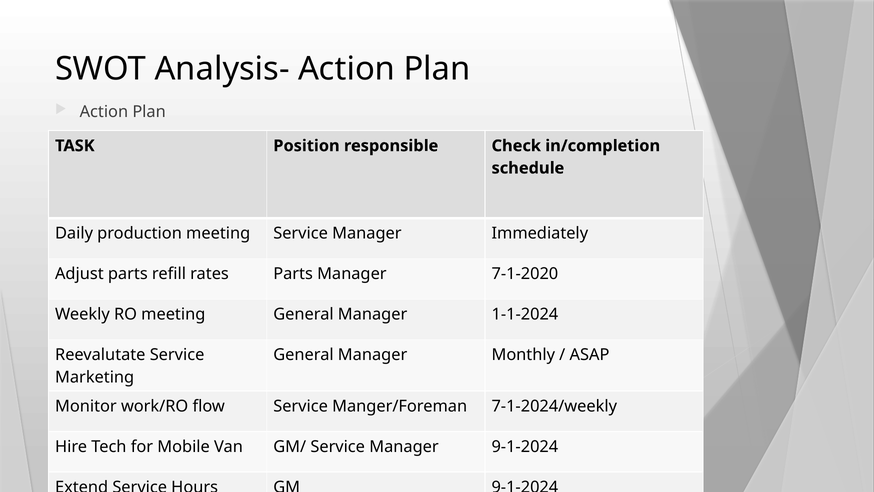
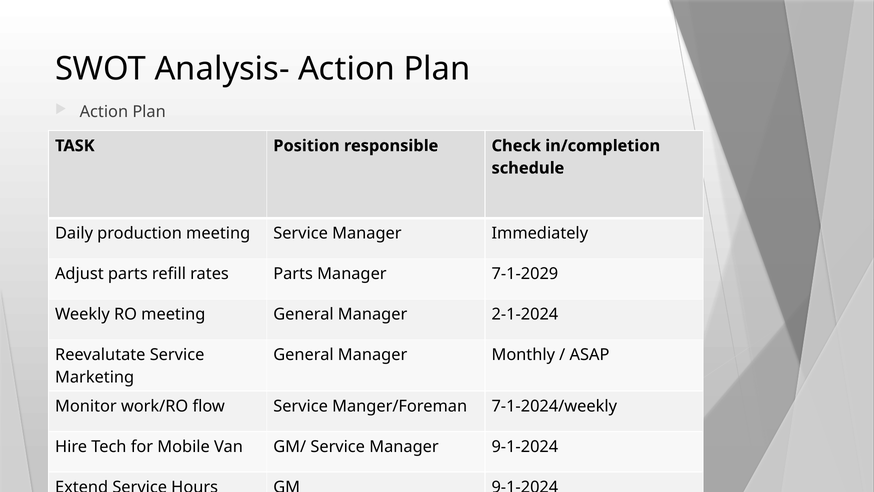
7-1-2020: 7-1-2020 -> 7-1-2029 (525, 274)
1-1-2024: 1-1-2024 -> 2-1-2024 (525, 314)
